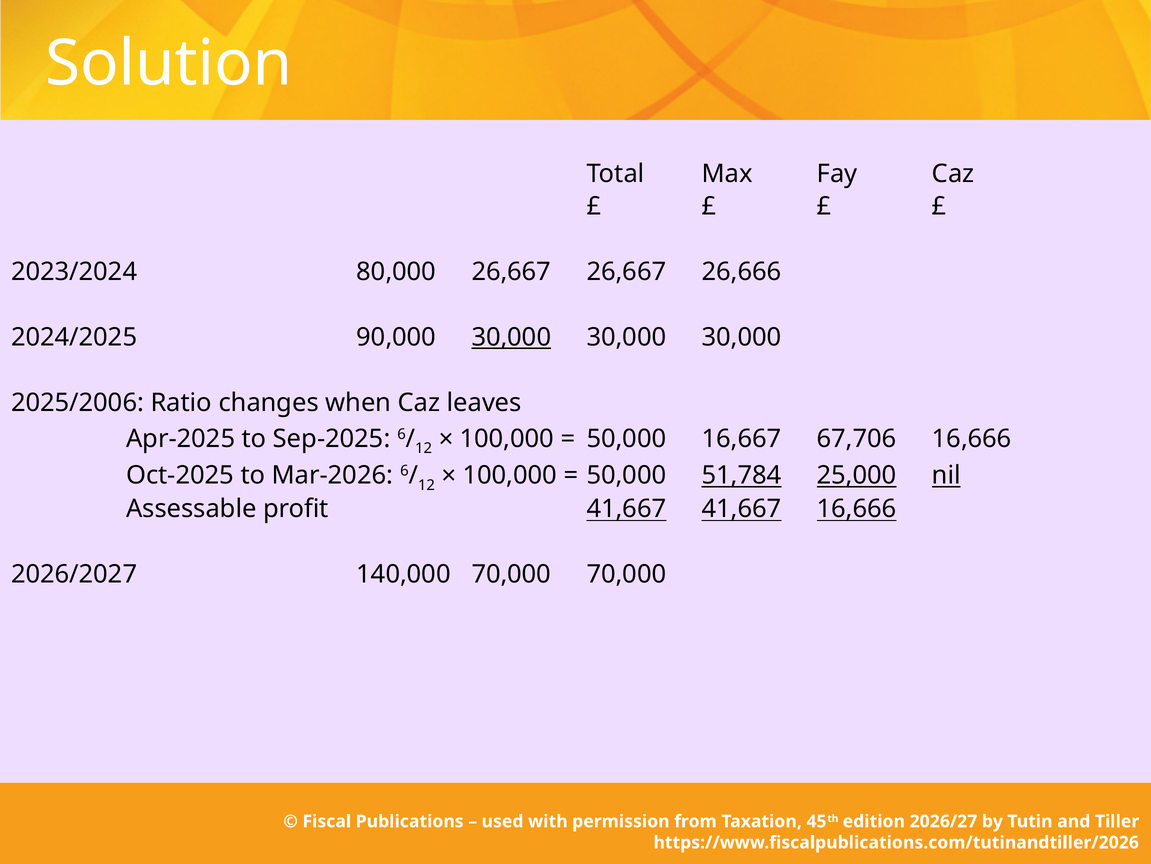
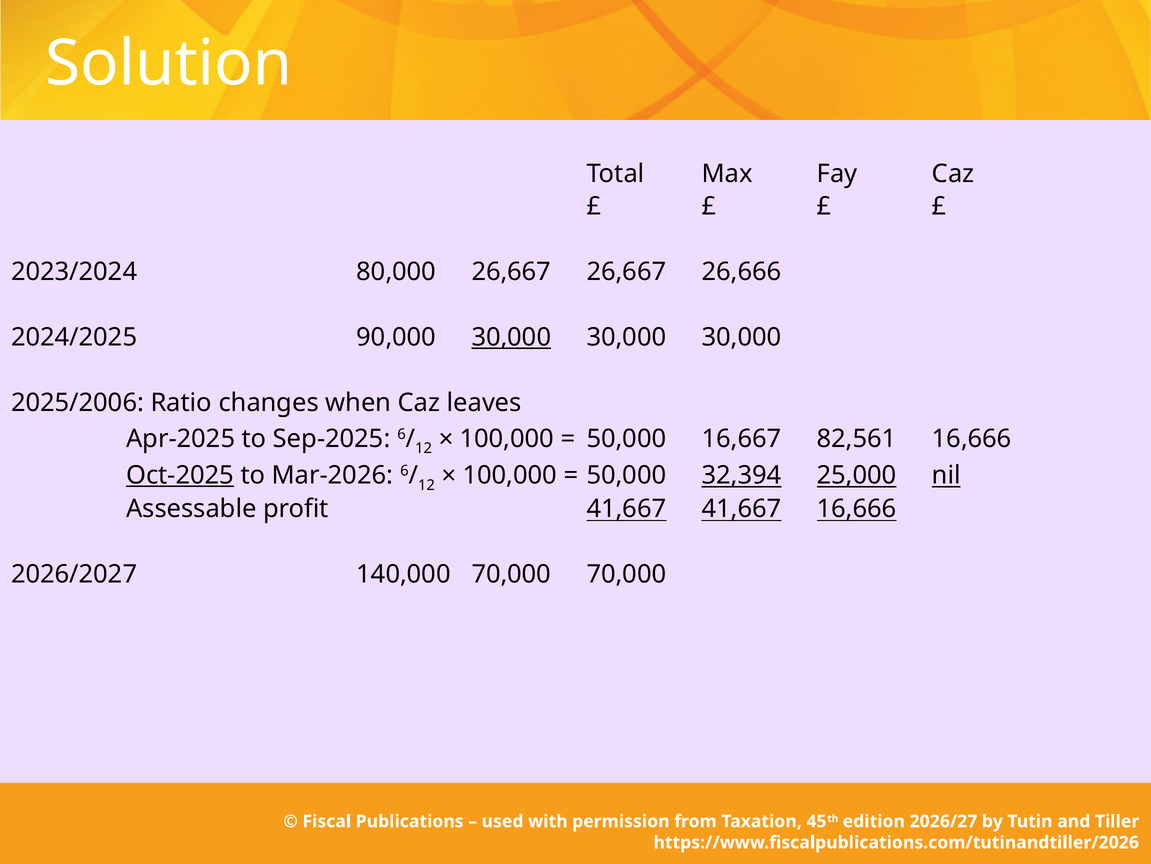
67,706: 67,706 -> 82,561 (857, 438)
Oct-2025 underline: none -> present (180, 475)
51,784: 51,784 -> 32,394 (742, 475)
